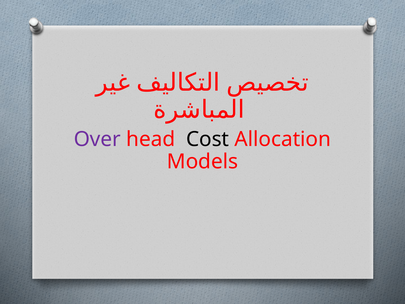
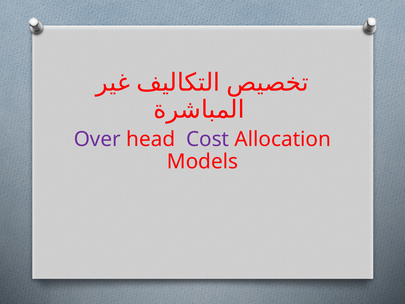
Cost colour: black -> purple (208, 139)
